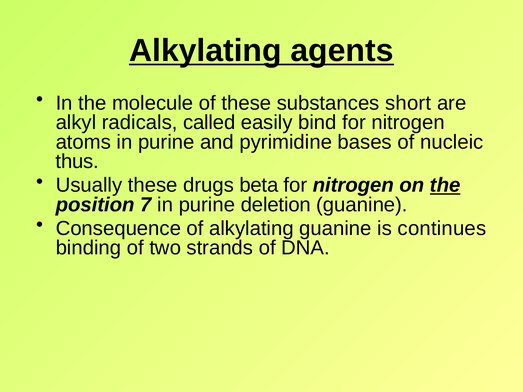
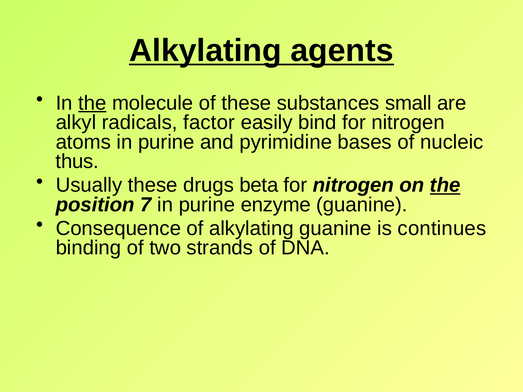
the underline: none -> present (92, 103)
short: short -> small (408, 103)
called: called -> factor (209, 123)
deletion: deletion -> enzyme (276, 205)
